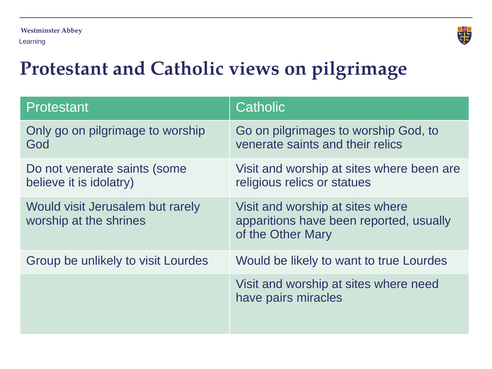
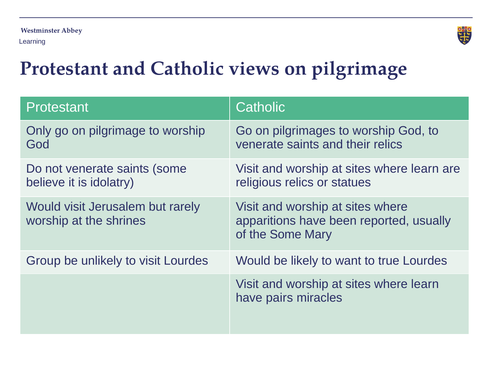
been: been -> learn (425, 169)
the Other: Other -> Some (286, 234)
need: need -> learn (425, 284)
